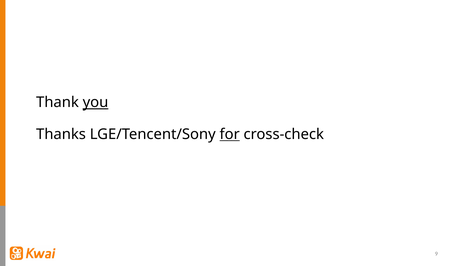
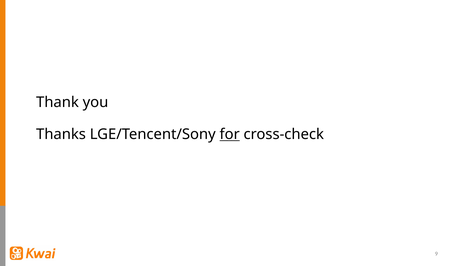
you underline: present -> none (96, 103)
